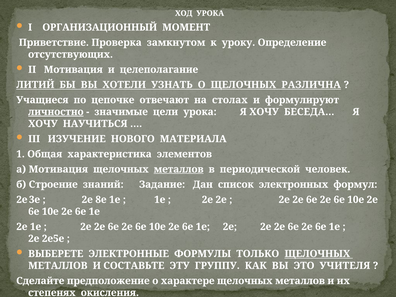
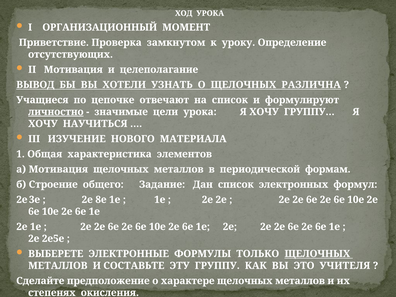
ЛИТИЙ: ЛИТИЙ -> ВЫВОД (35, 85)
на столах: столах -> список (230, 100)
БЕСЕДА…: БЕСЕДА… -> ГРУППУ… (309, 112)
металлов underline: present -> none (179, 169)
человек: человек -> формам (328, 169)
знаний: знаний -> общего (103, 184)
